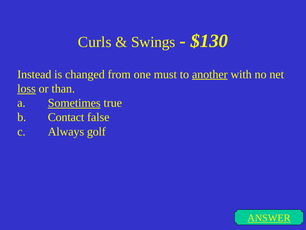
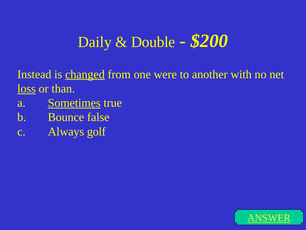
Curls: Curls -> Daily (95, 42)
Swings: Swings -> Double (153, 42)
$130: $130 -> $200 (209, 41)
changed underline: none -> present (85, 74)
must: must -> were (165, 74)
another underline: present -> none (210, 74)
Contact: Contact -> Bounce (66, 117)
